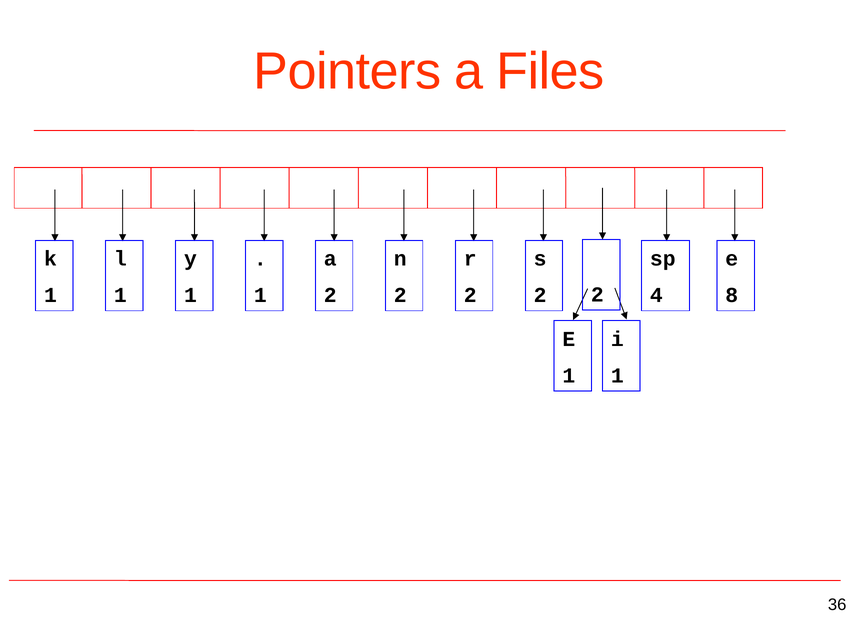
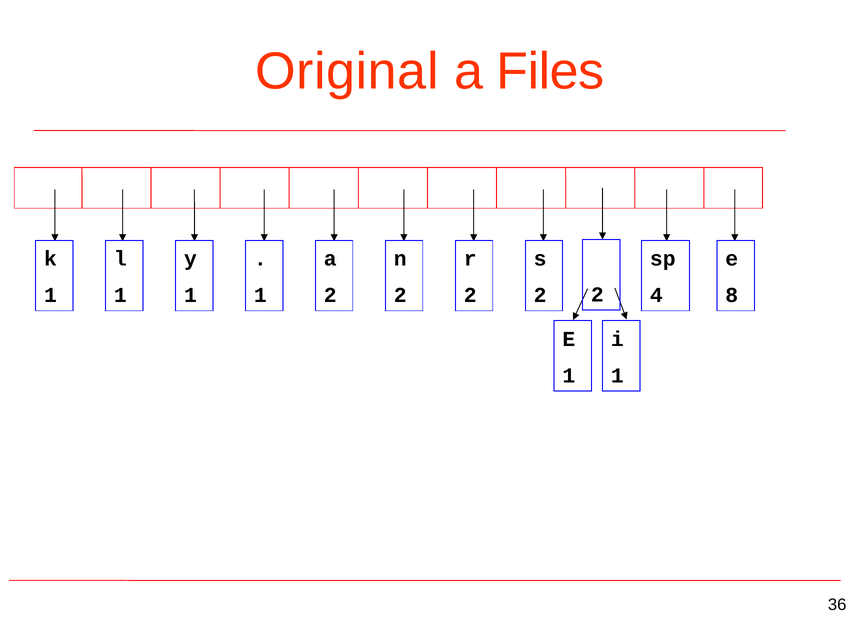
Pointers: Pointers -> Original (347, 71)
